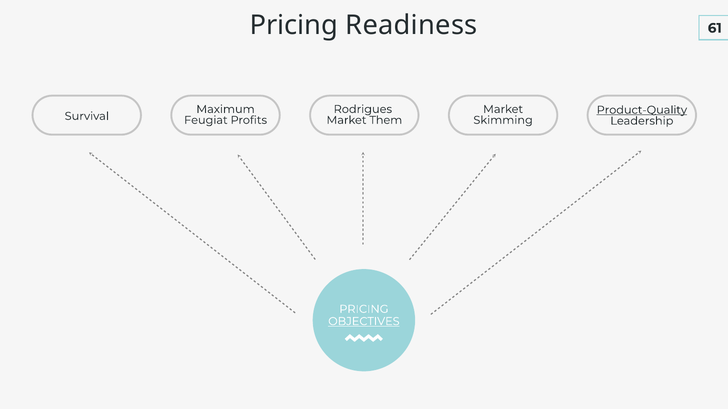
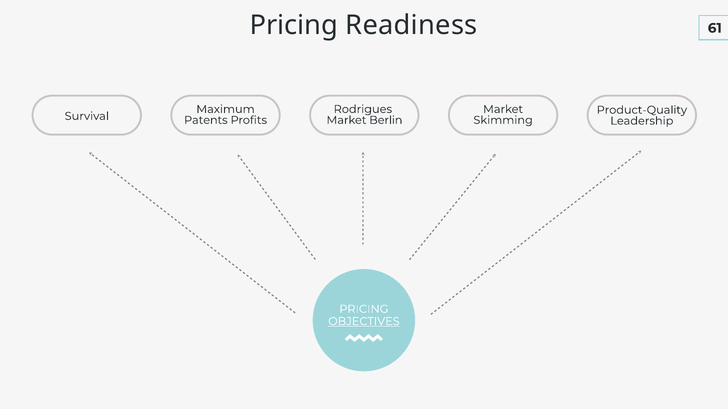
Product-Quality underline: present -> none (642, 110)
Feugiat: Feugiat -> Patents (206, 120)
Them: Them -> Berlin (386, 120)
